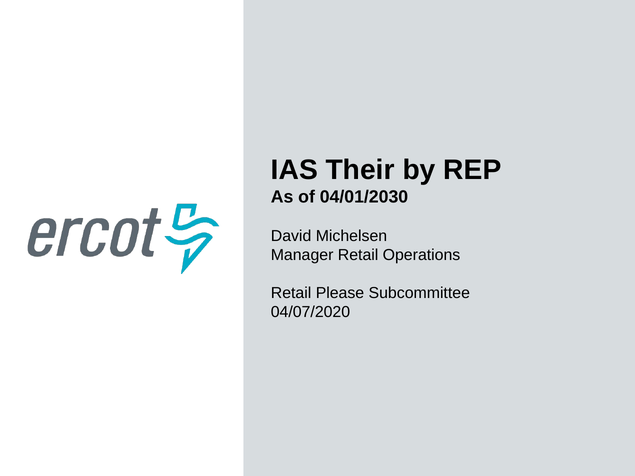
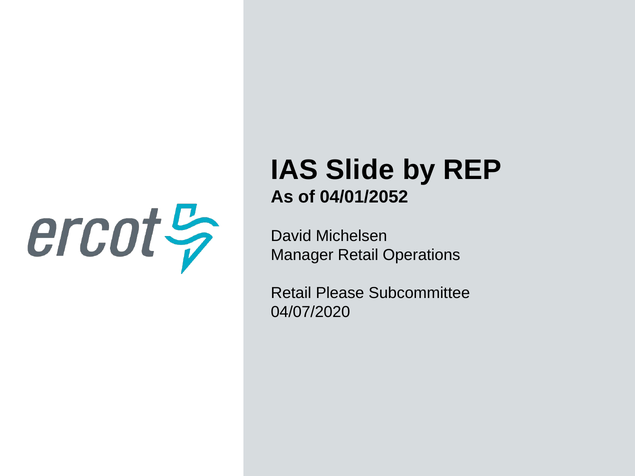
Their: Their -> Slide (360, 170)
04/01/2030: 04/01/2030 -> 04/01/2052 (364, 197)
